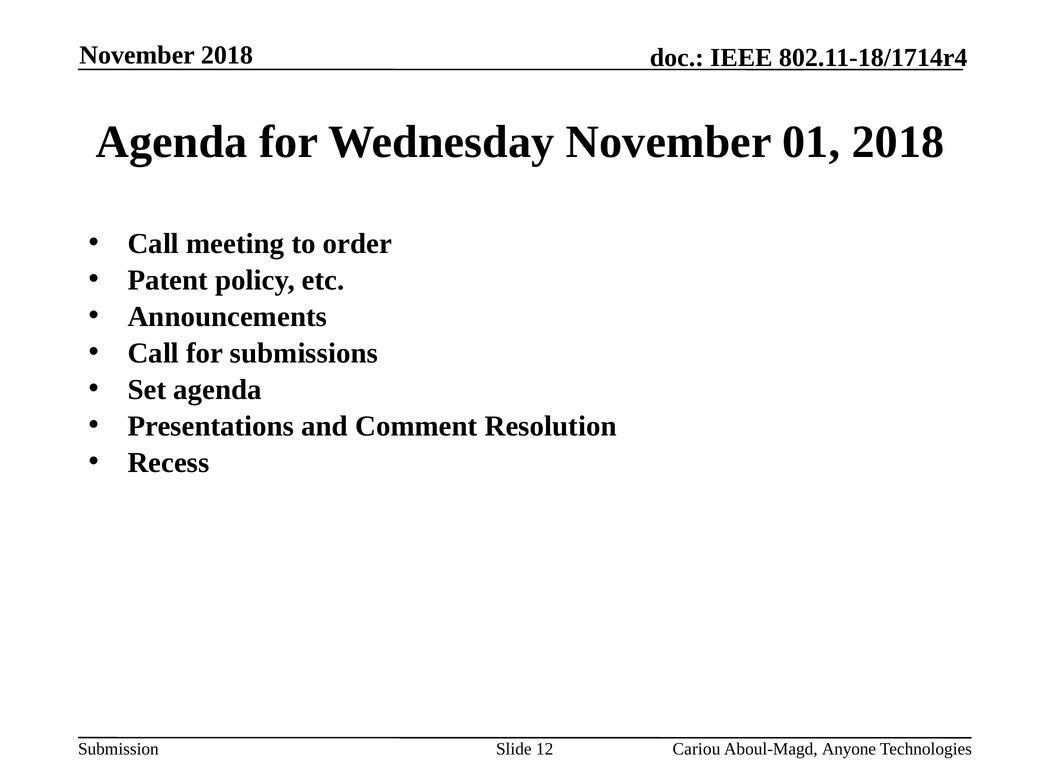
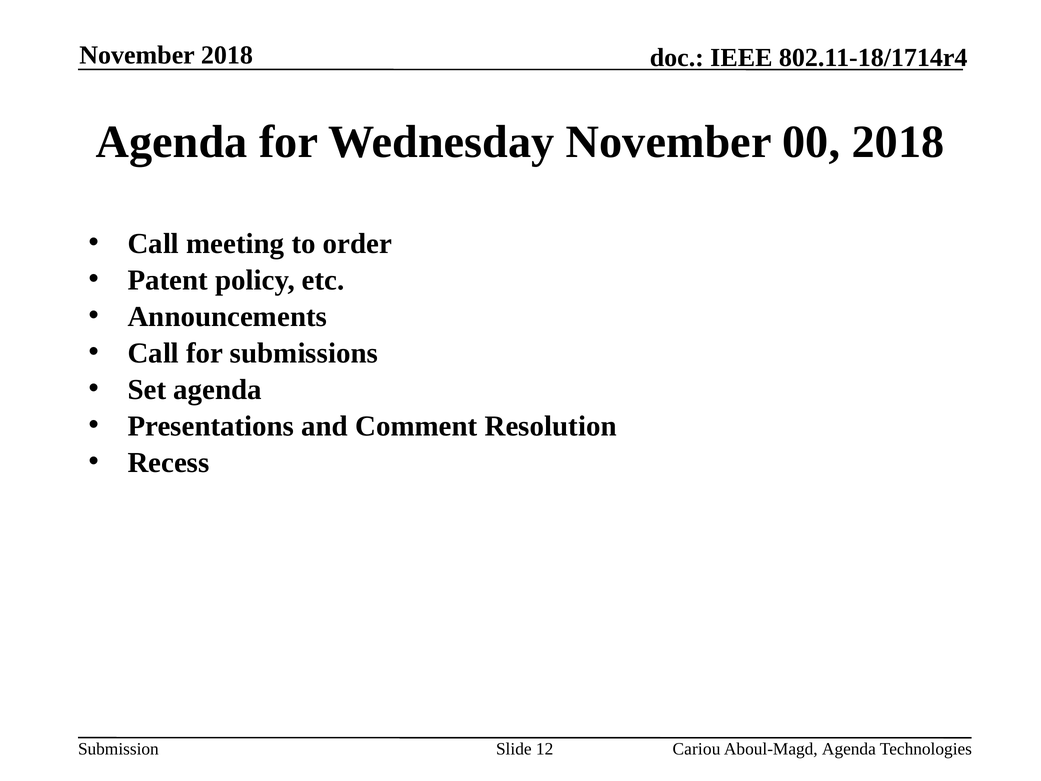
01: 01 -> 00 (811, 142)
Aboul-Magd Anyone: Anyone -> Agenda (849, 749)
